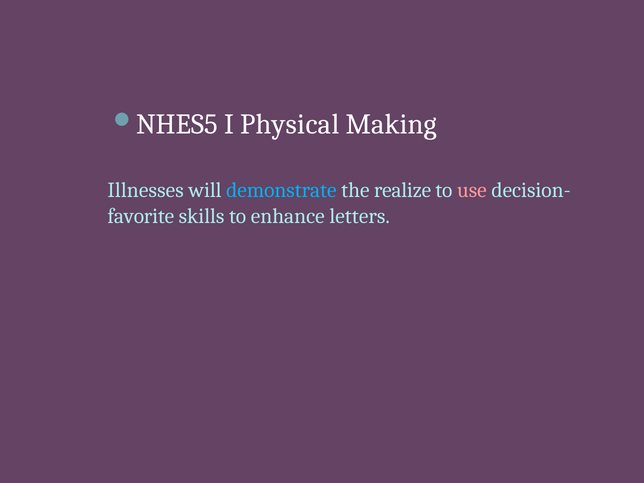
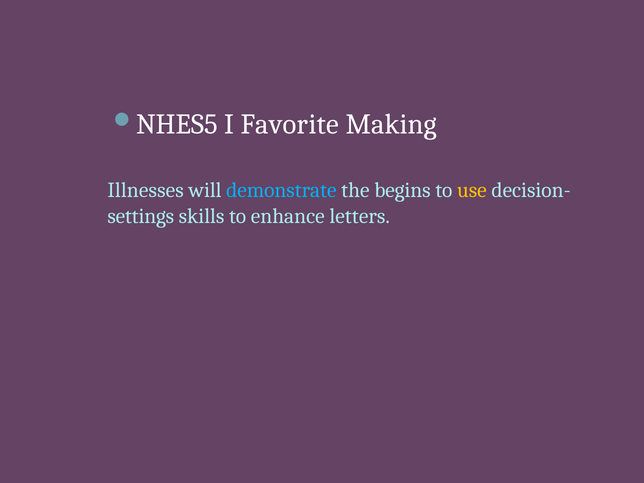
Physical: Physical -> Favorite (290, 124)
realize: realize -> begins (402, 190)
use colour: pink -> yellow (472, 190)
favorite: favorite -> settings (141, 216)
